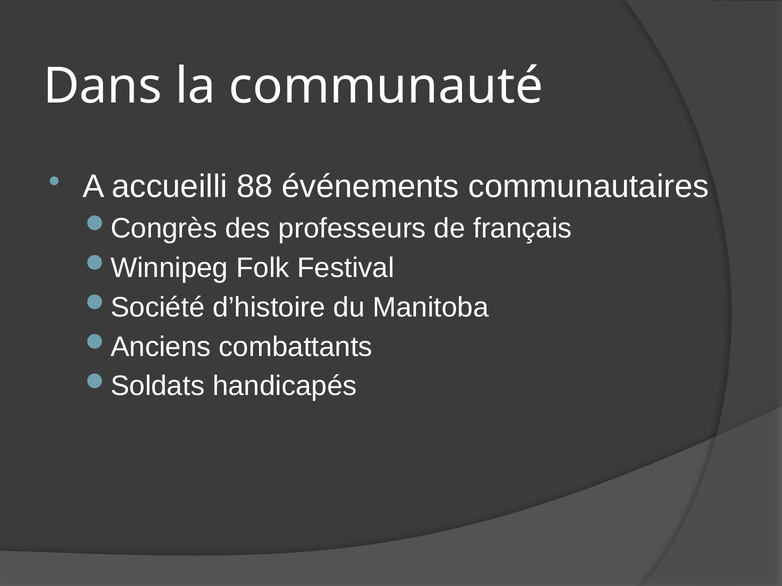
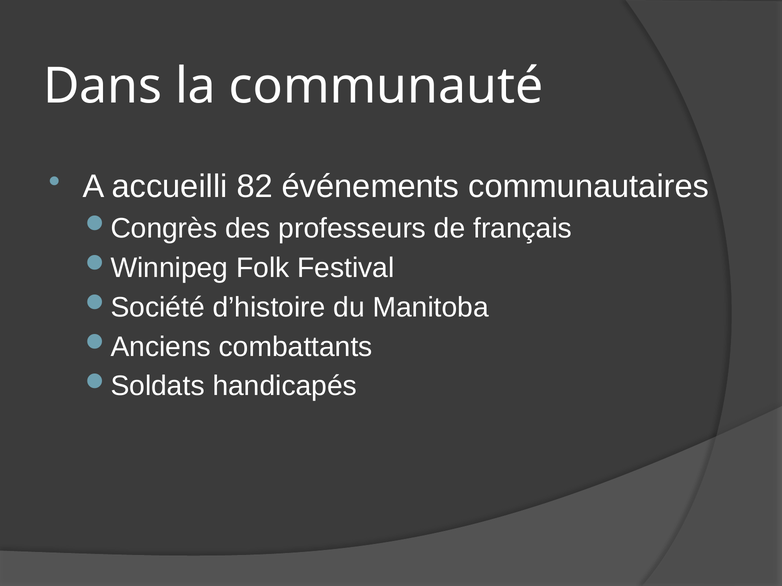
88: 88 -> 82 (255, 187)
